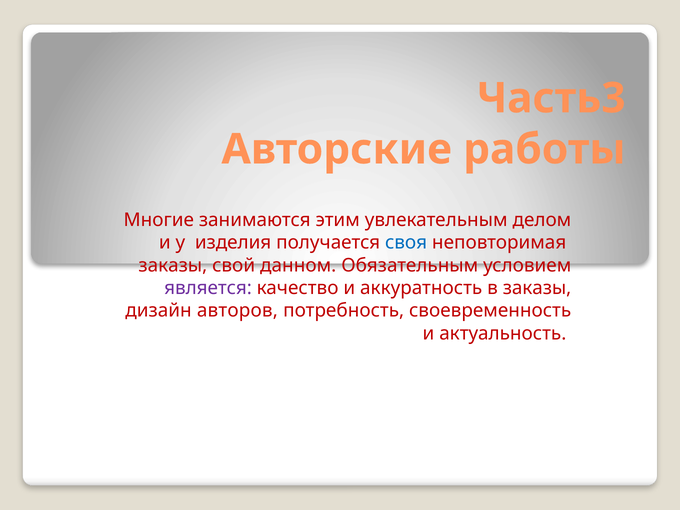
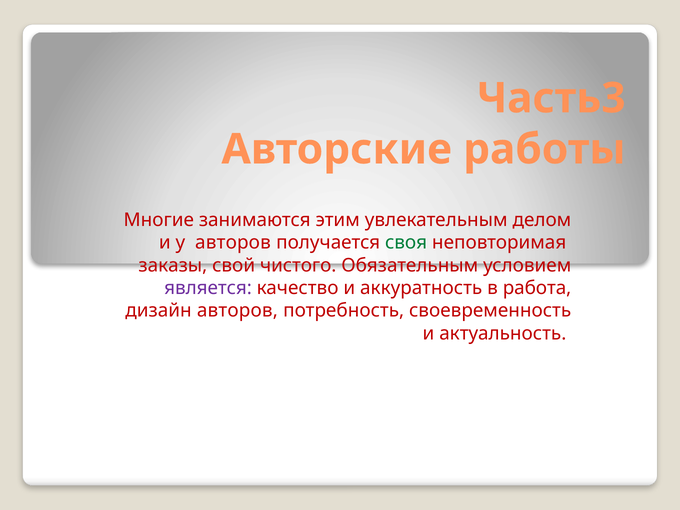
у изделия: изделия -> авторов (233, 243)
своя colour: blue -> green (406, 243)
данном: данном -> чистого (298, 265)
в заказы: заказы -> работа (537, 288)
